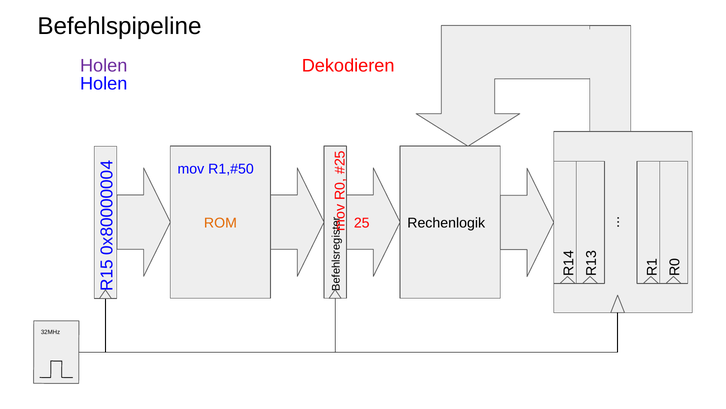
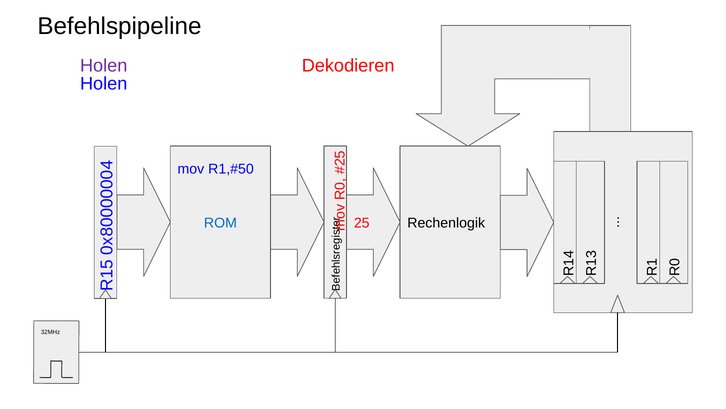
ROM colour: orange -> blue (220, 223)
